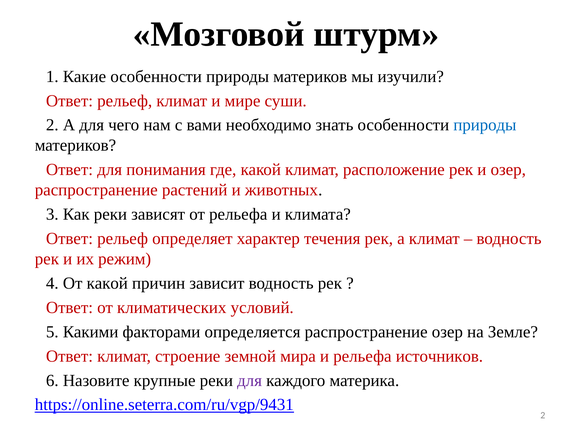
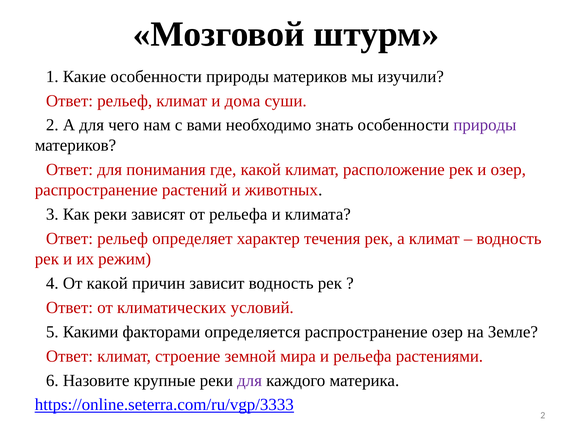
мире: мире -> дома (242, 101)
природы colour: blue -> purple (485, 125)
источников: источников -> растениями (439, 356)
https://online.seterra.com/ru/vgp/9431: https://online.seterra.com/ru/vgp/9431 -> https://online.seterra.com/ru/vgp/3333 (164, 405)
